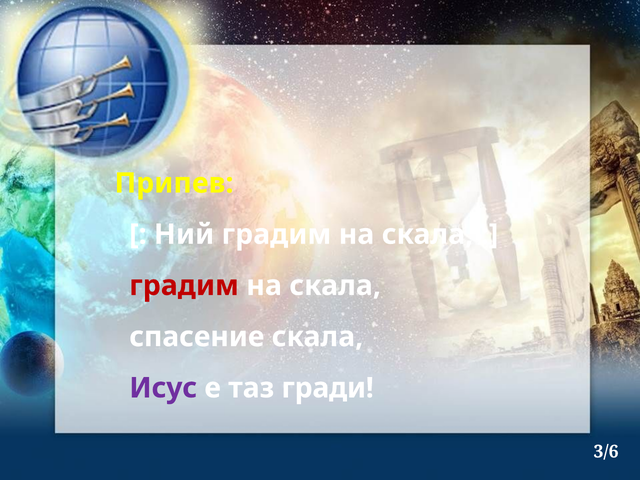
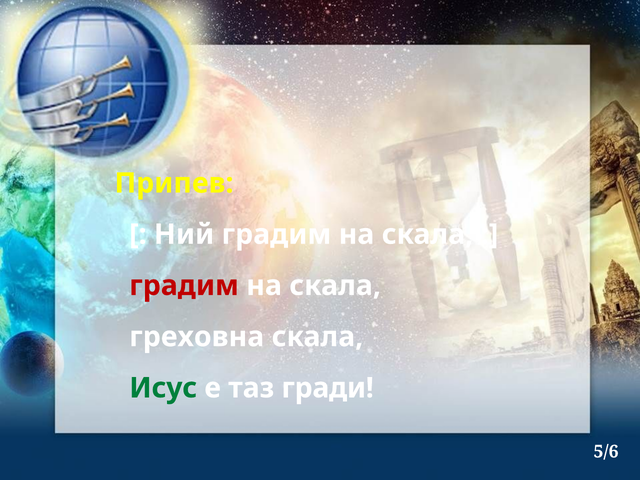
спасение: спасение -> греховна (197, 337)
Исус colour: purple -> green (163, 388)
3/6: 3/6 -> 5/6 (606, 452)
